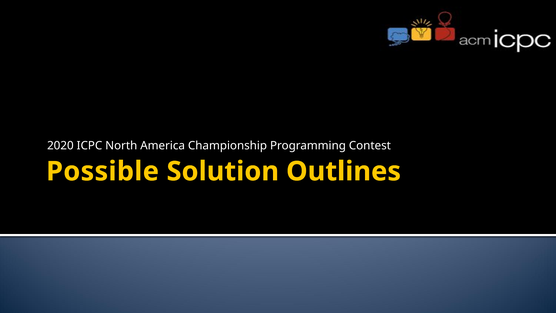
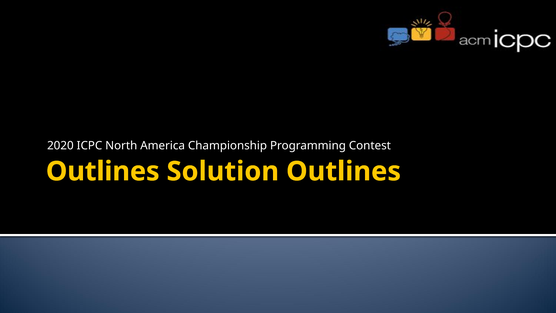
Possible: Possible -> Outlines (103, 171)
